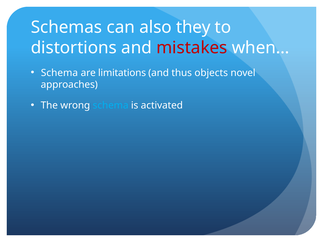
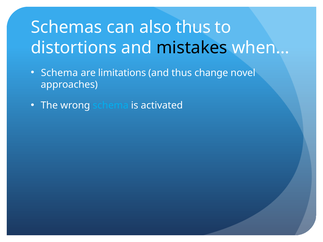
also they: they -> thus (193, 27)
mistakes colour: red -> black (192, 48)
objects: objects -> change (211, 73)
